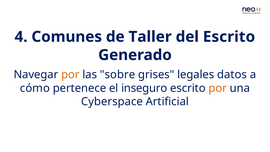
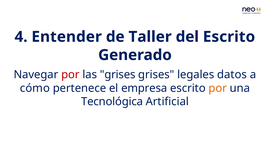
Comunes: Comunes -> Entender (67, 37)
por colour: orange -> red (70, 75)
las sobre: sobre -> grises (118, 75)
inseguro: inseguro -> empresa (144, 88)
Cyberspace: Cyberspace -> Tecnológica (112, 102)
